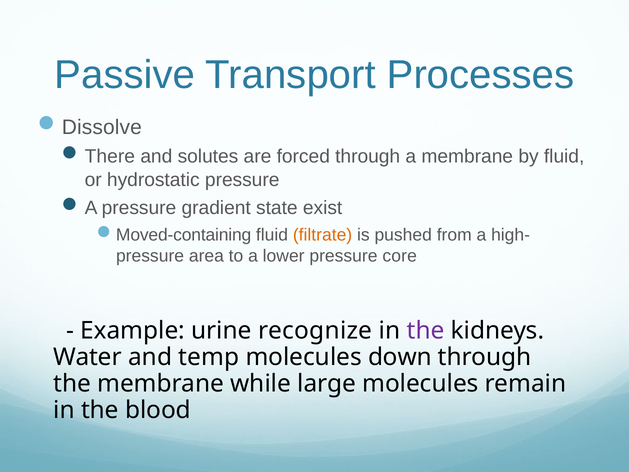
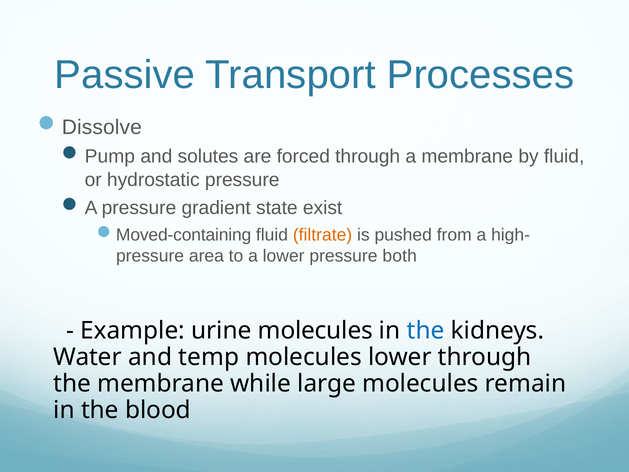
There: There -> Pump (110, 157)
core: core -> both (400, 256)
urine recognize: recognize -> molecules (315, 331)
the colour: purple -> blue (426, 331)
molecules down: down -> lower (400, 357)
